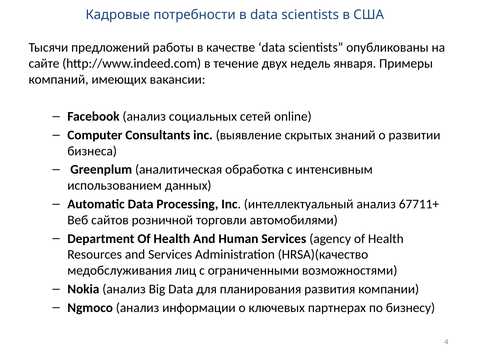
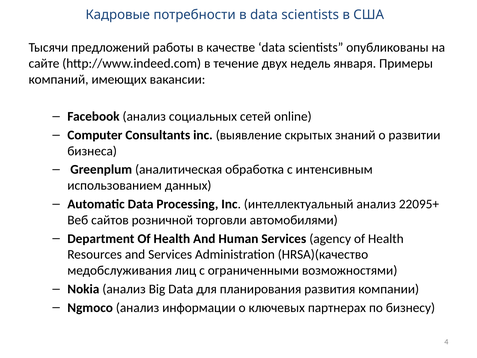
67711+: 67711+ -> 22095+ (419, 204)
